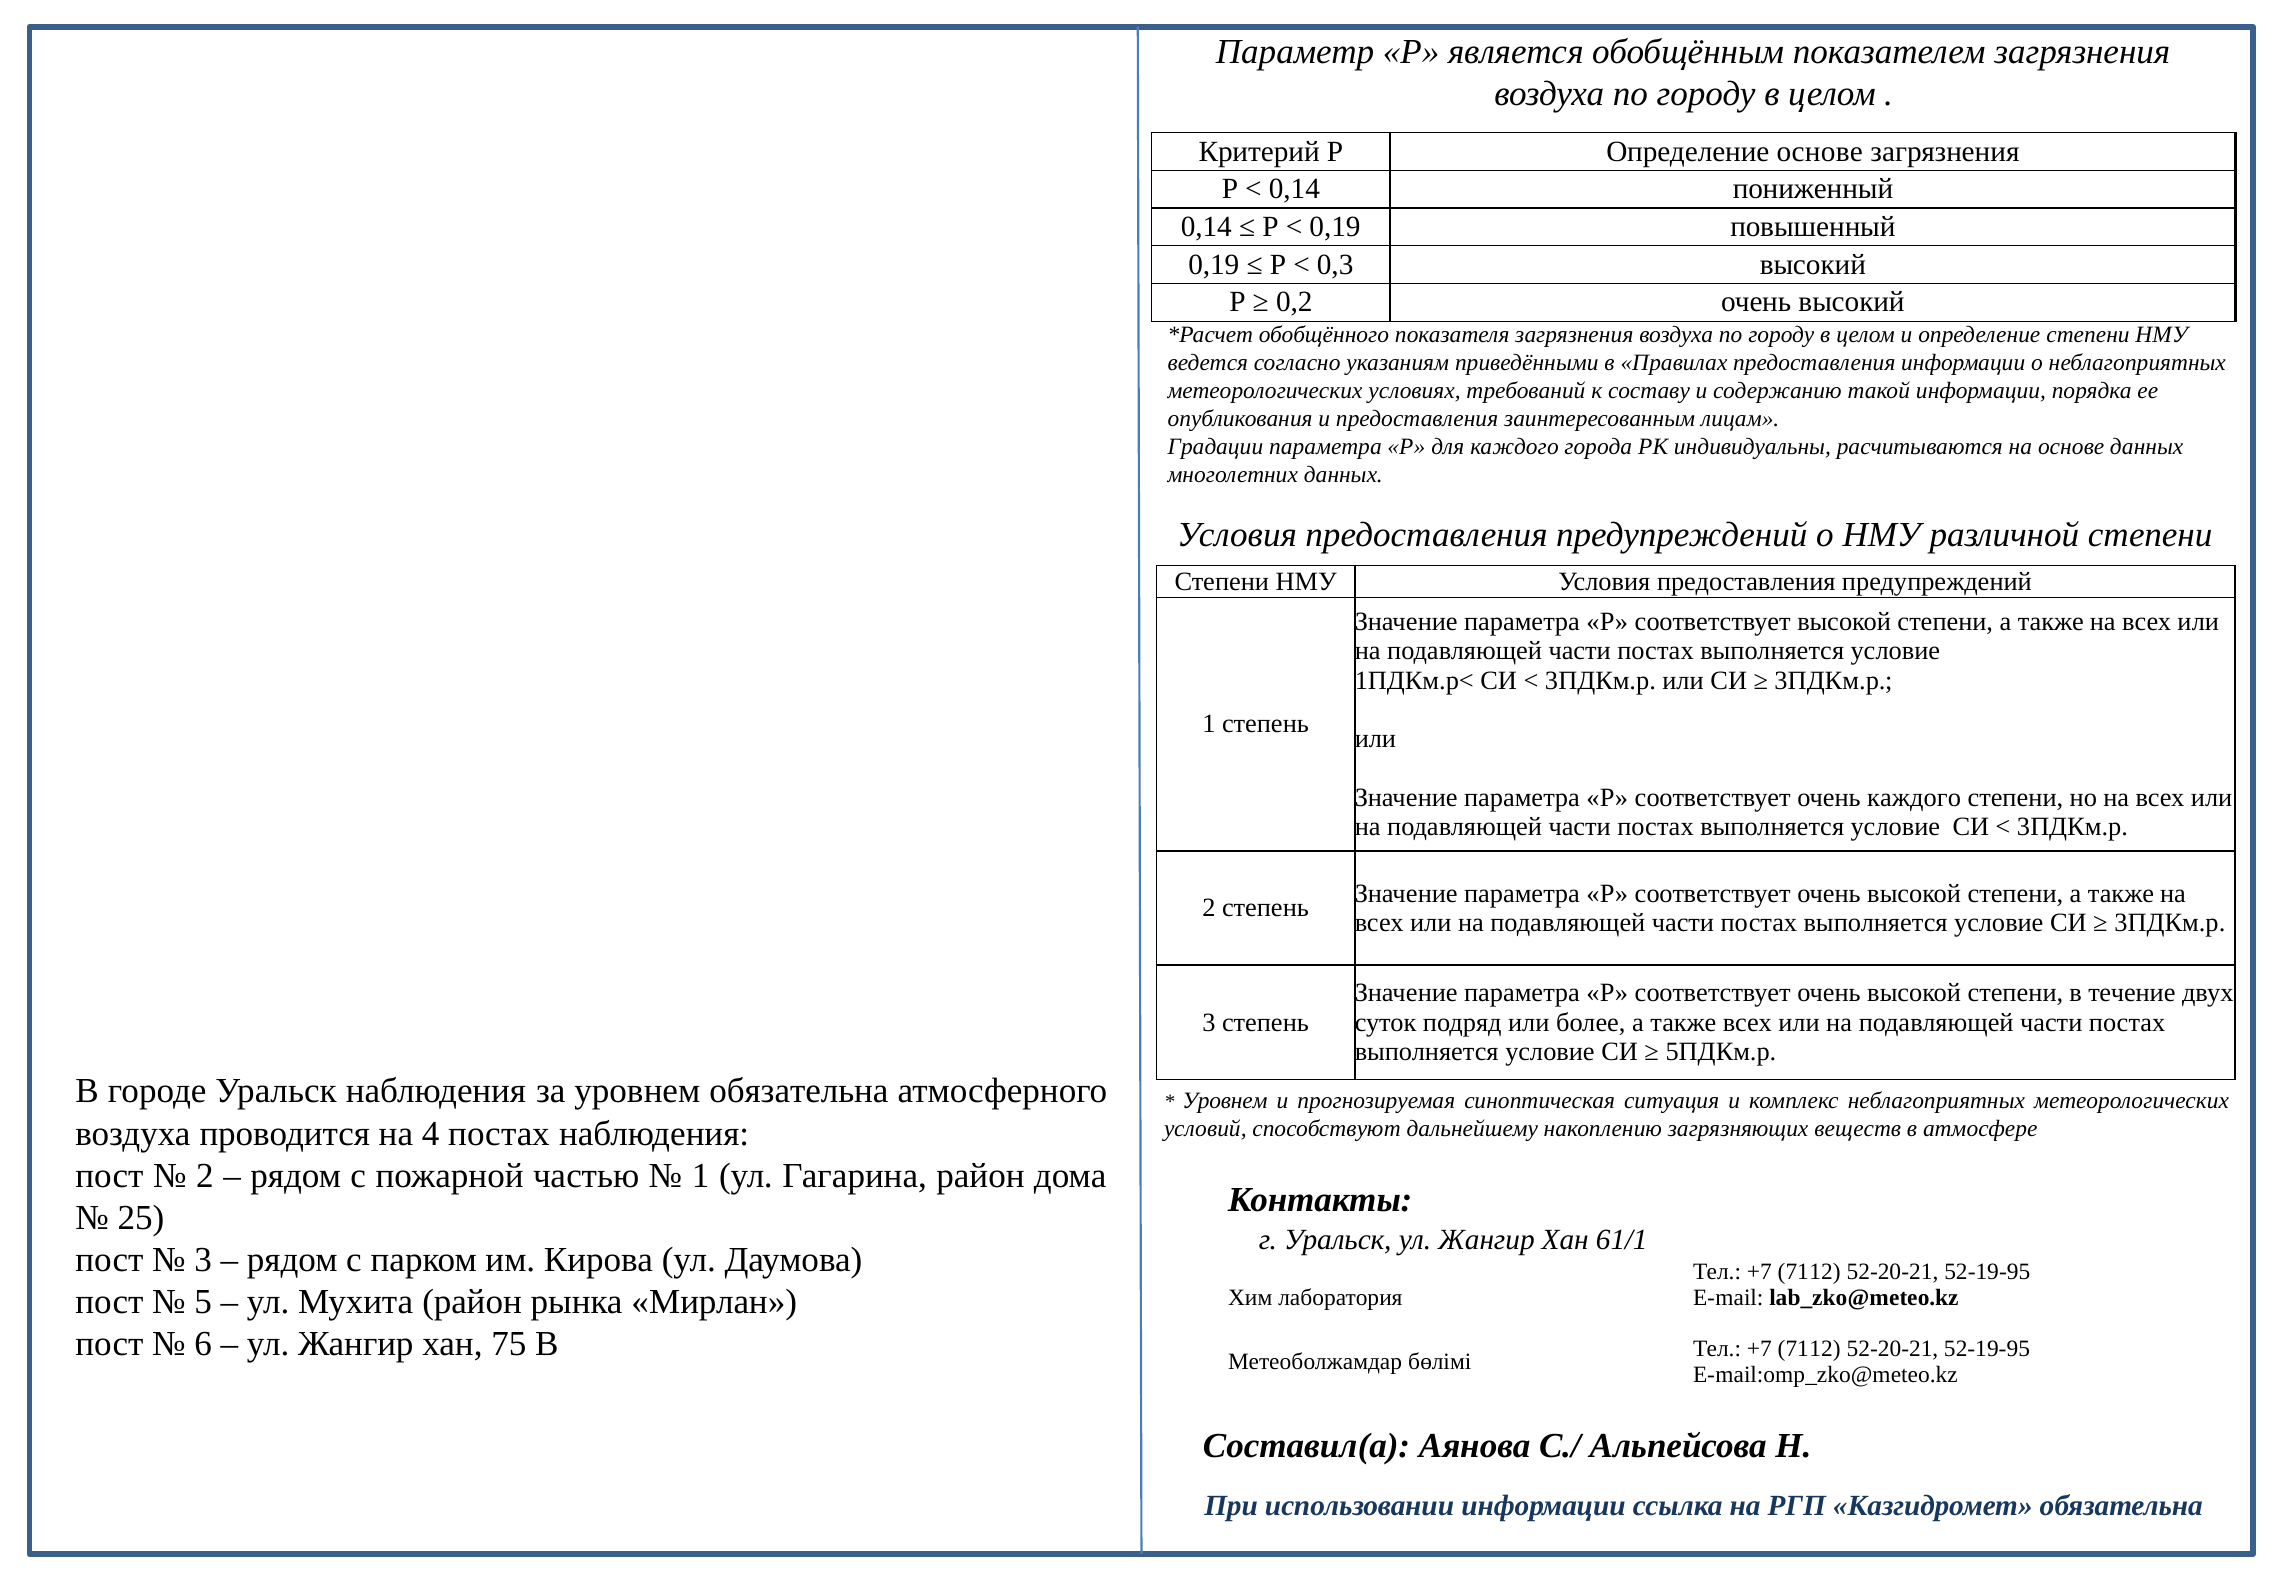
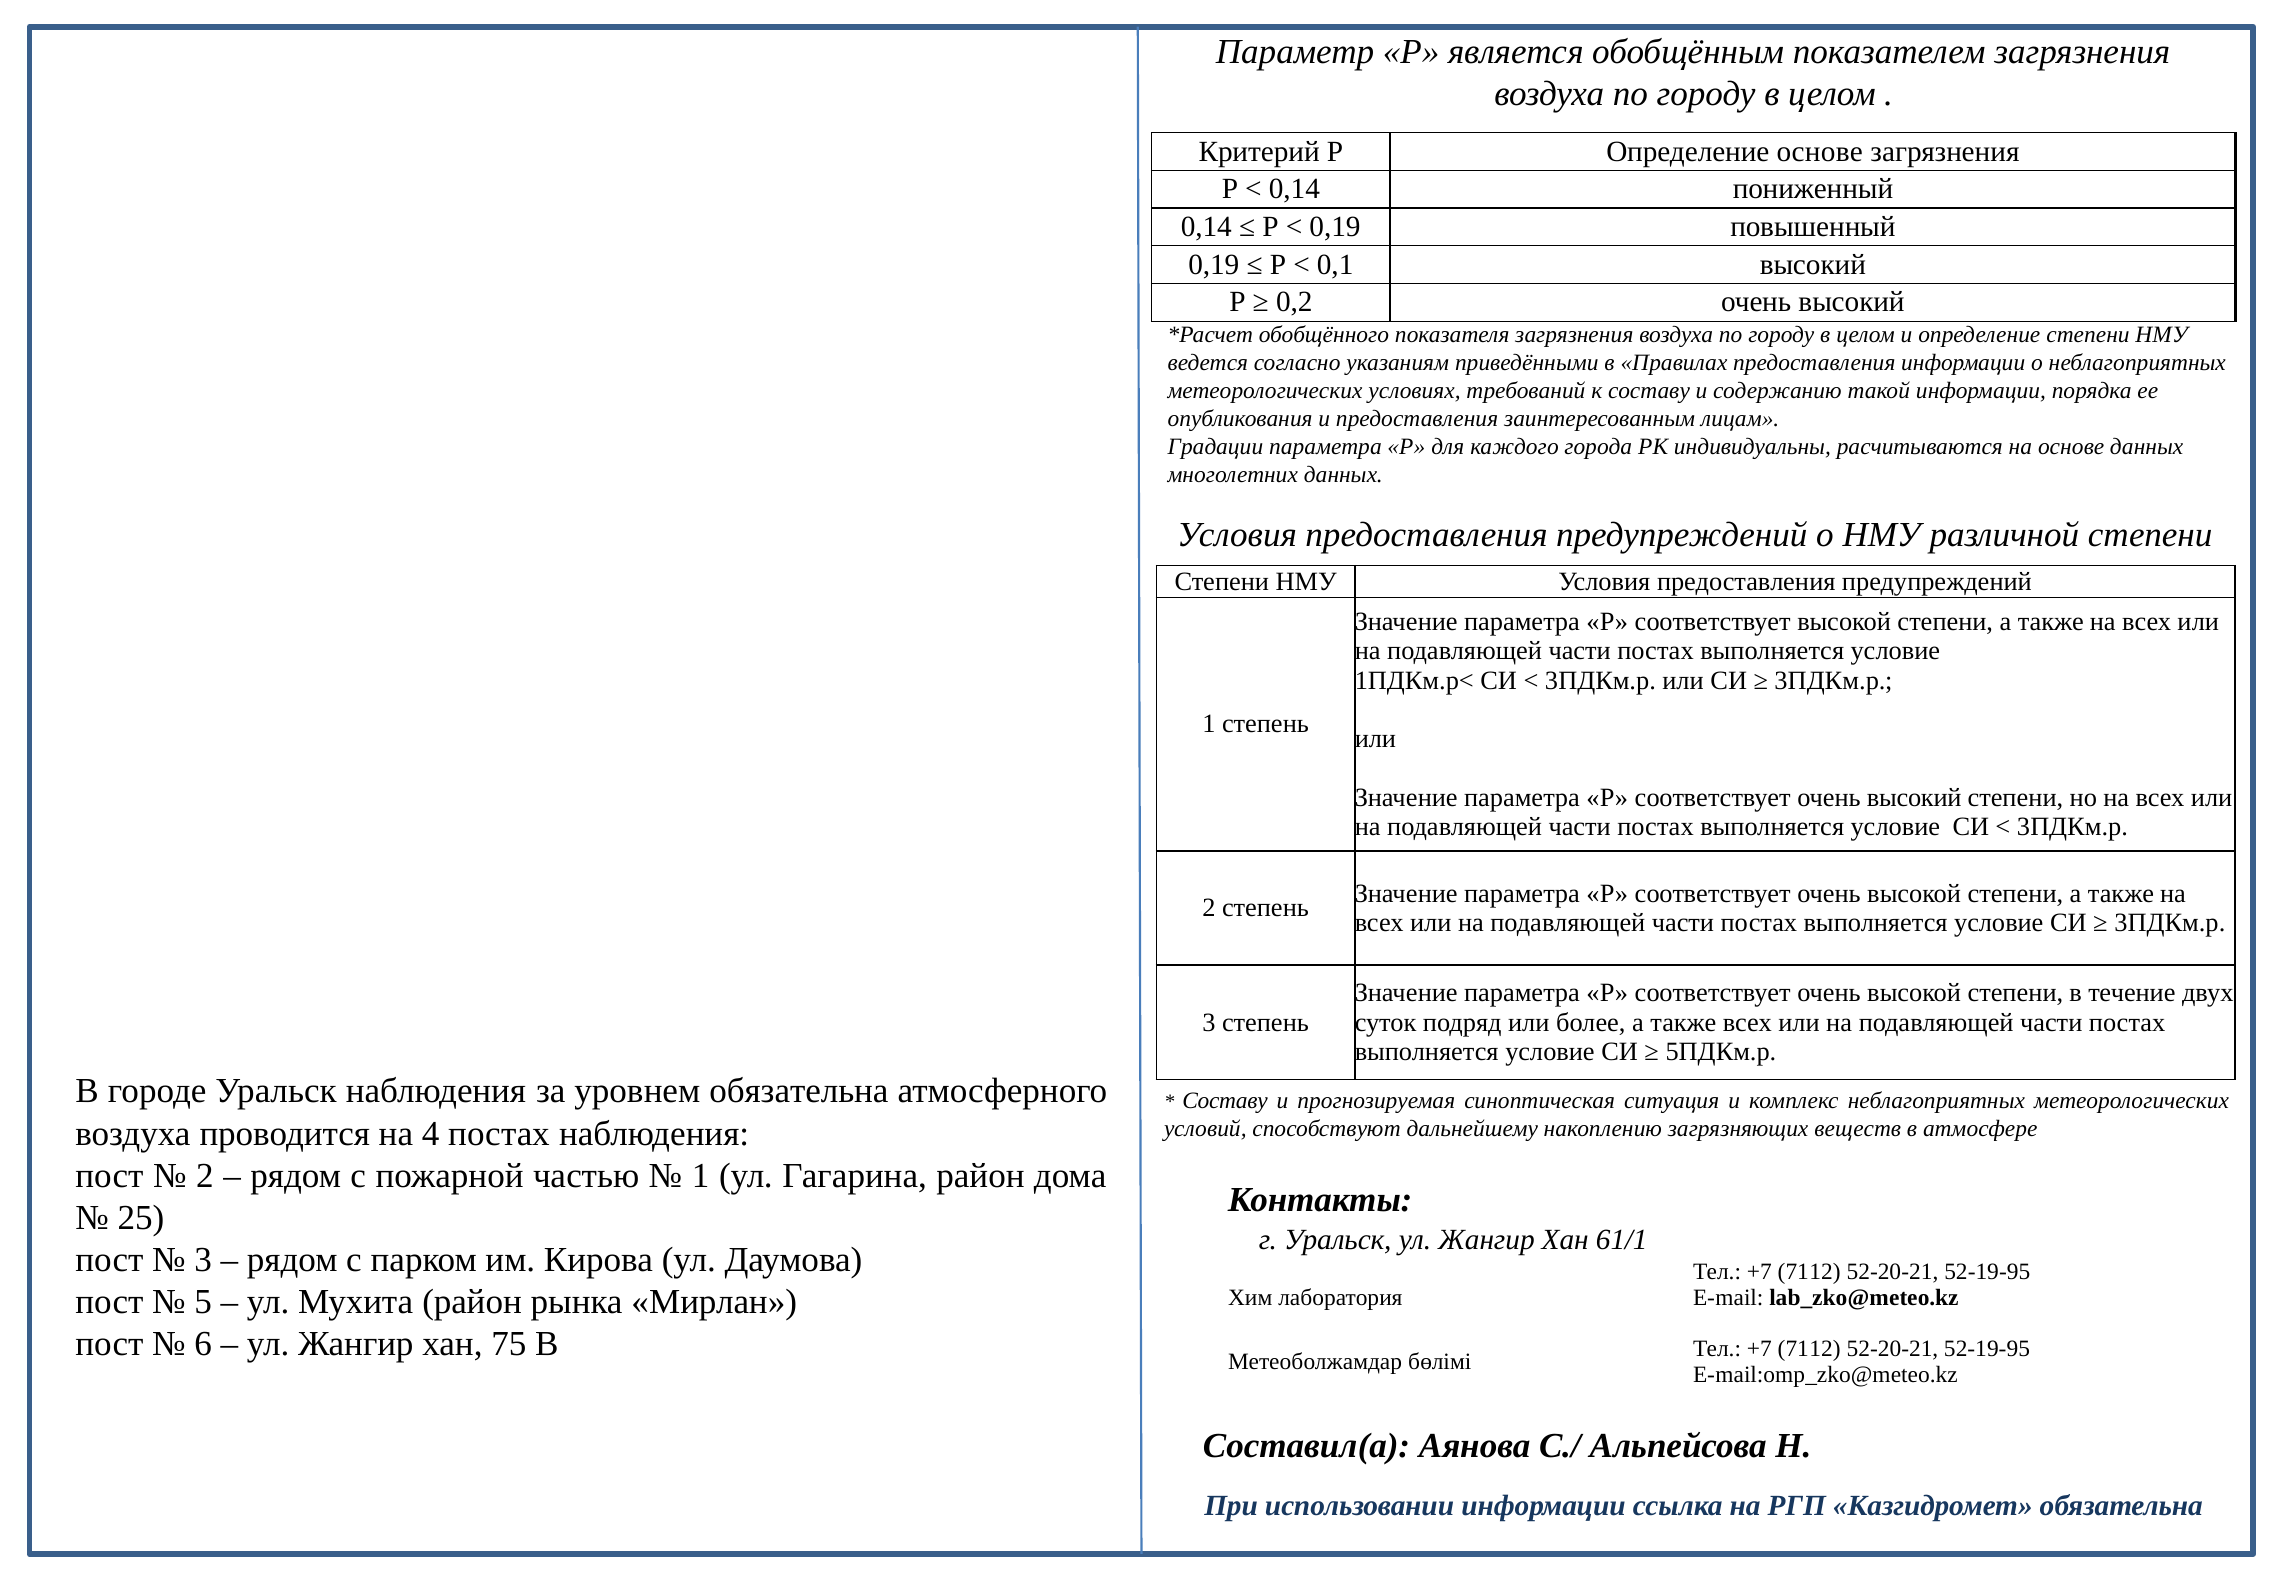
0,3: 0,3 -> 0,1 (1335, 264)
соответствует очень каждого: каждого -> высокий (1914, 797)
Уровнем: Уровнем -> Составу (1225, 1101)
